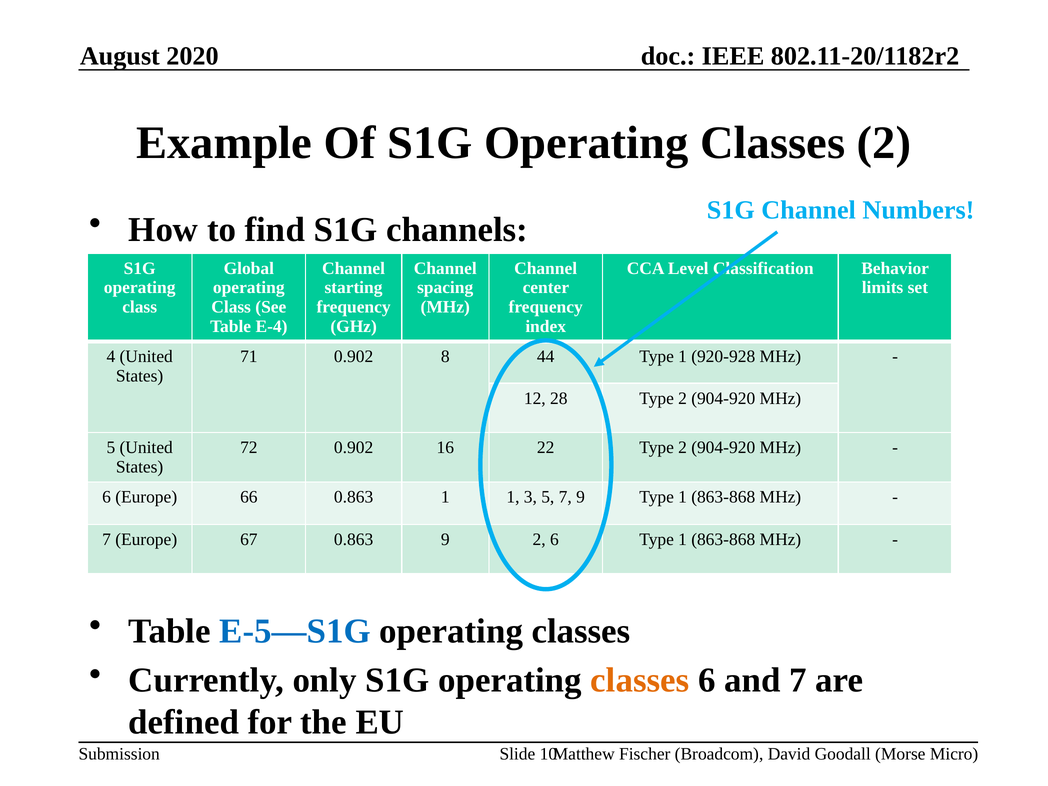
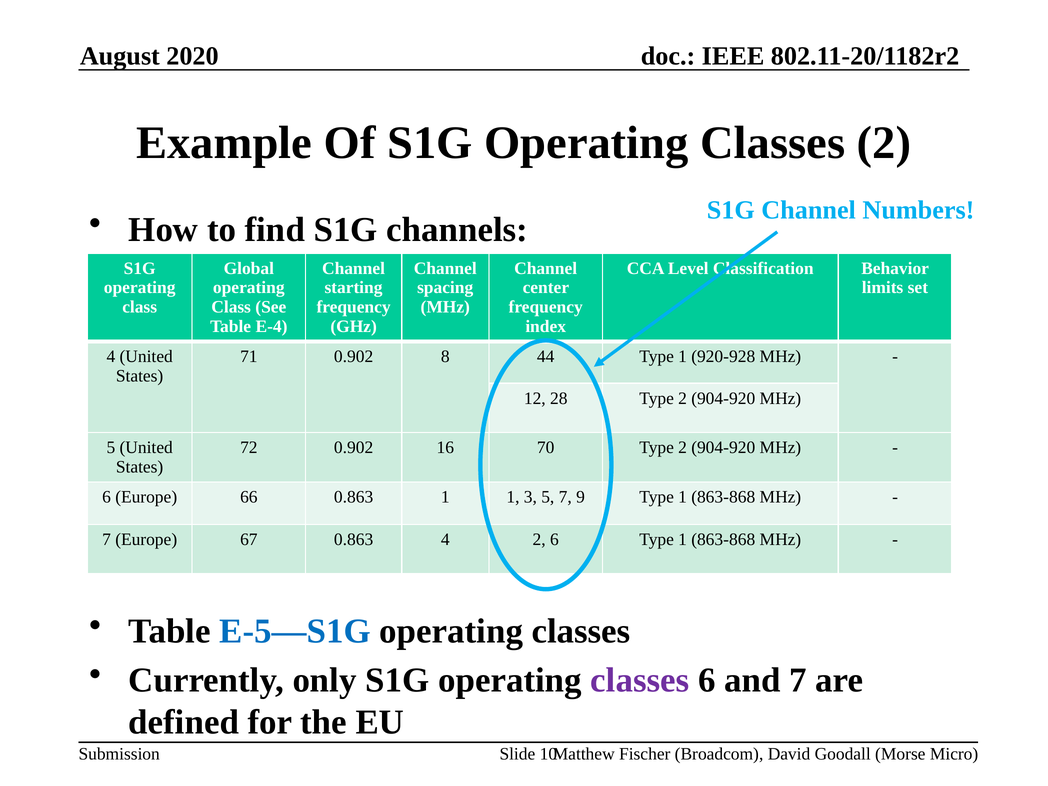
22: 22 -> 70 (546, 448)
0.863 9: 9 -> 4 (445, 539)
classes colour: orange -> purple (640, 680)
